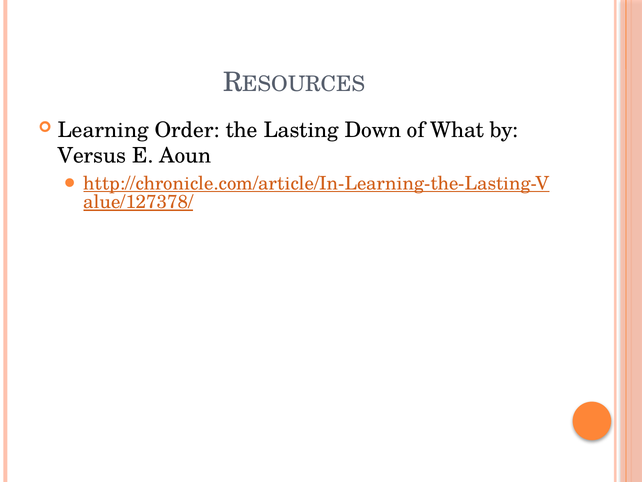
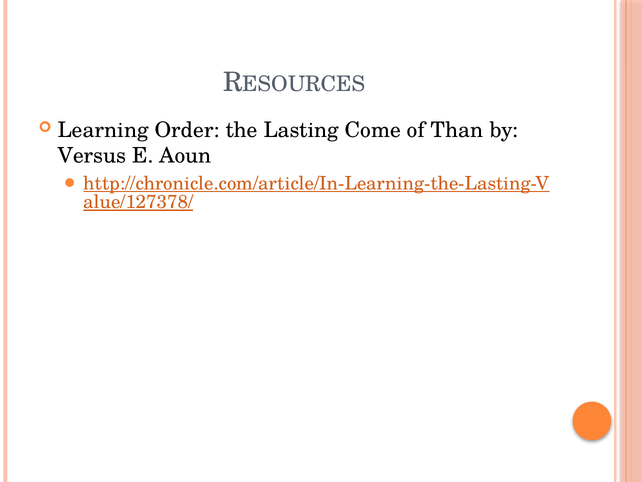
Down: Down -> Come (373, 130)
What: What -> Than (457, 130)
